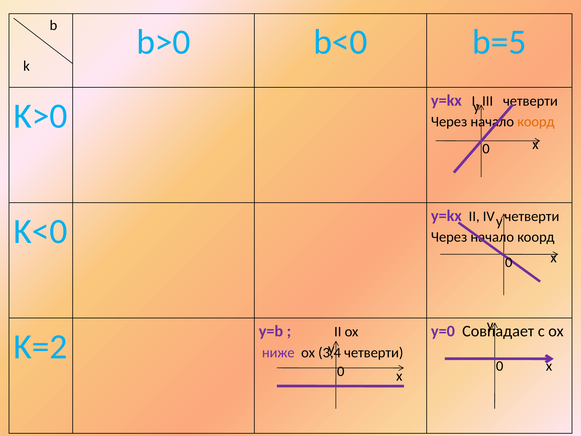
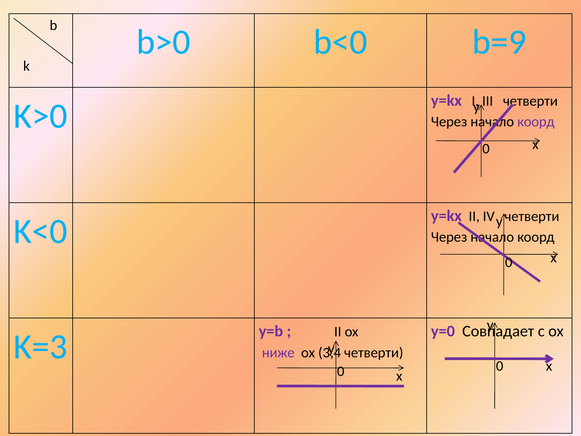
b=5: b=5 -> b=9 (499, 42)
коорд colour: orange -> purple (536, 122)
K=2: K=2 -> K=3 (40, 346)
